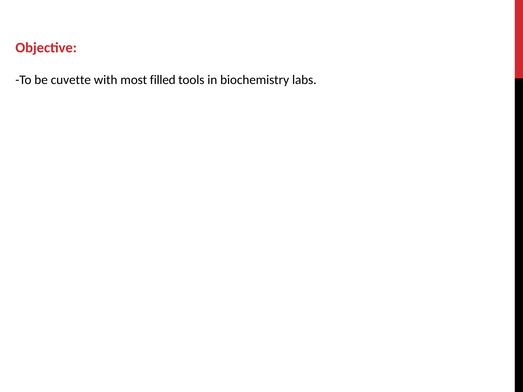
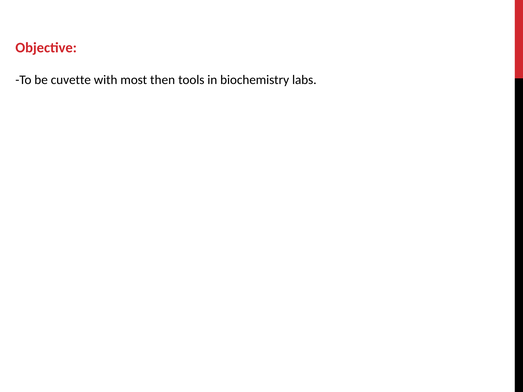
filled: filled -> then (163, 80)
